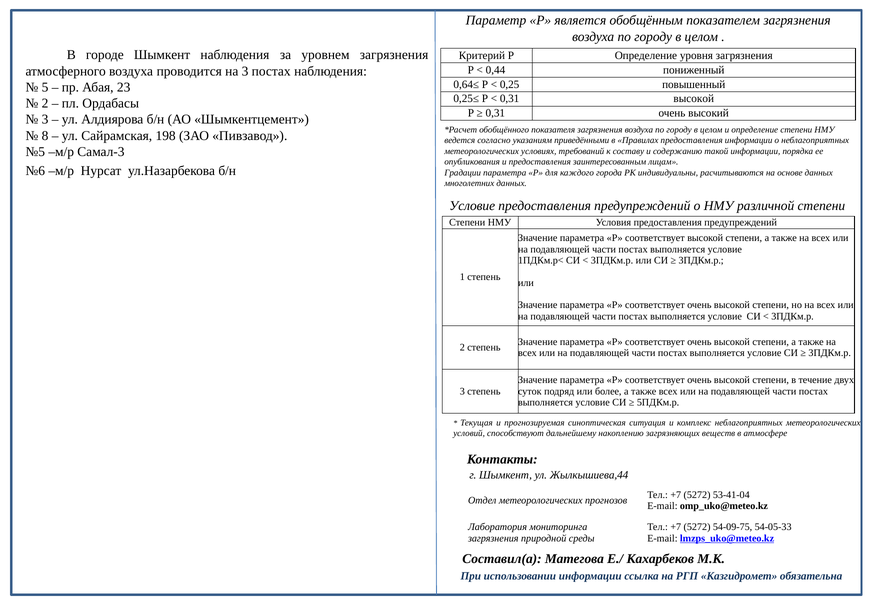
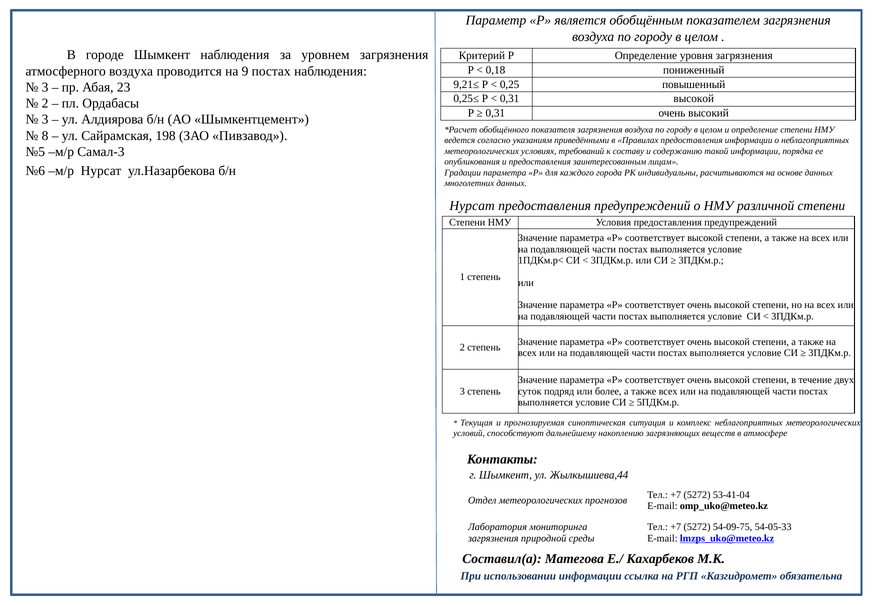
0,44: 0,44 -> 0,18 (495, 70)
на 3: 3 -> 9 (245, 71)
0,64≤: 0,64≤ -> 9,21≤ (466, 84)
5: 5 -> 3 (45, 87)
Условие: Условие -> Нурсат (472, 206)
